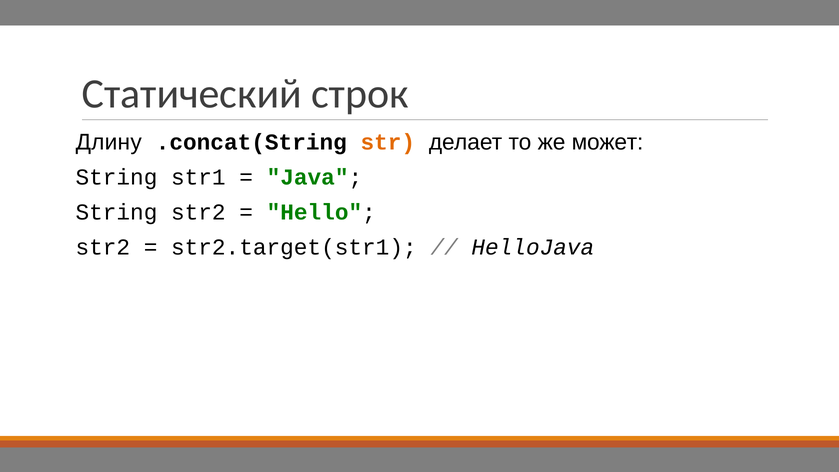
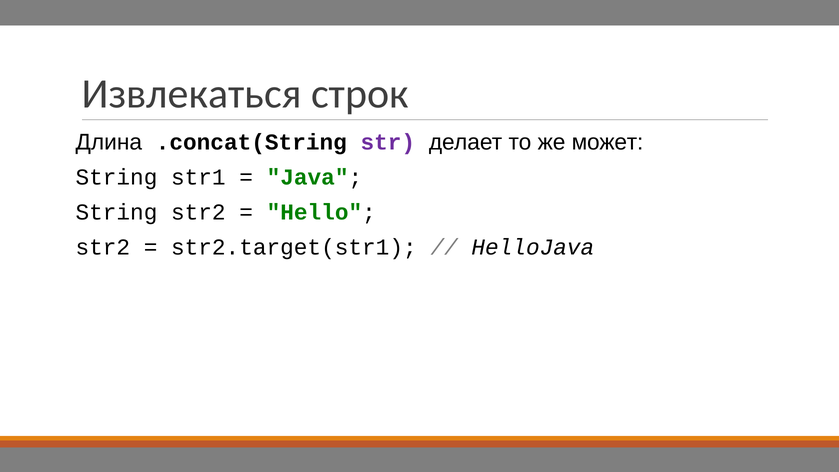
Статический: Статический -> Извлекаться (192, 94)
Длину: Длину -> Длина (109, 142)
str colour: orange -> purple (388, 142)
